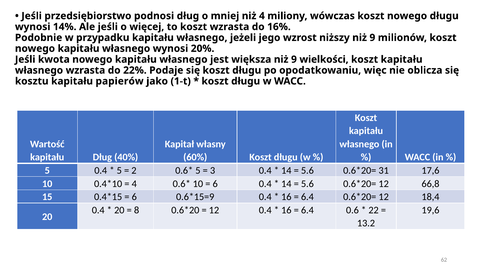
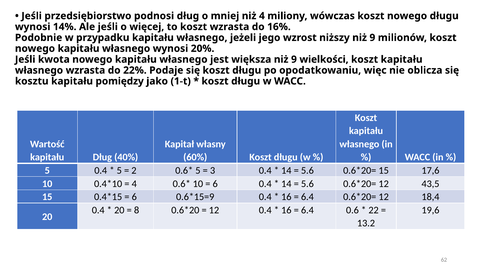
papierów: papierów -> pomiędzy (120, 81)
31: 31 -> 15 (384, 171)
66,8: 66,8 -> 43,5 (430, 184)
